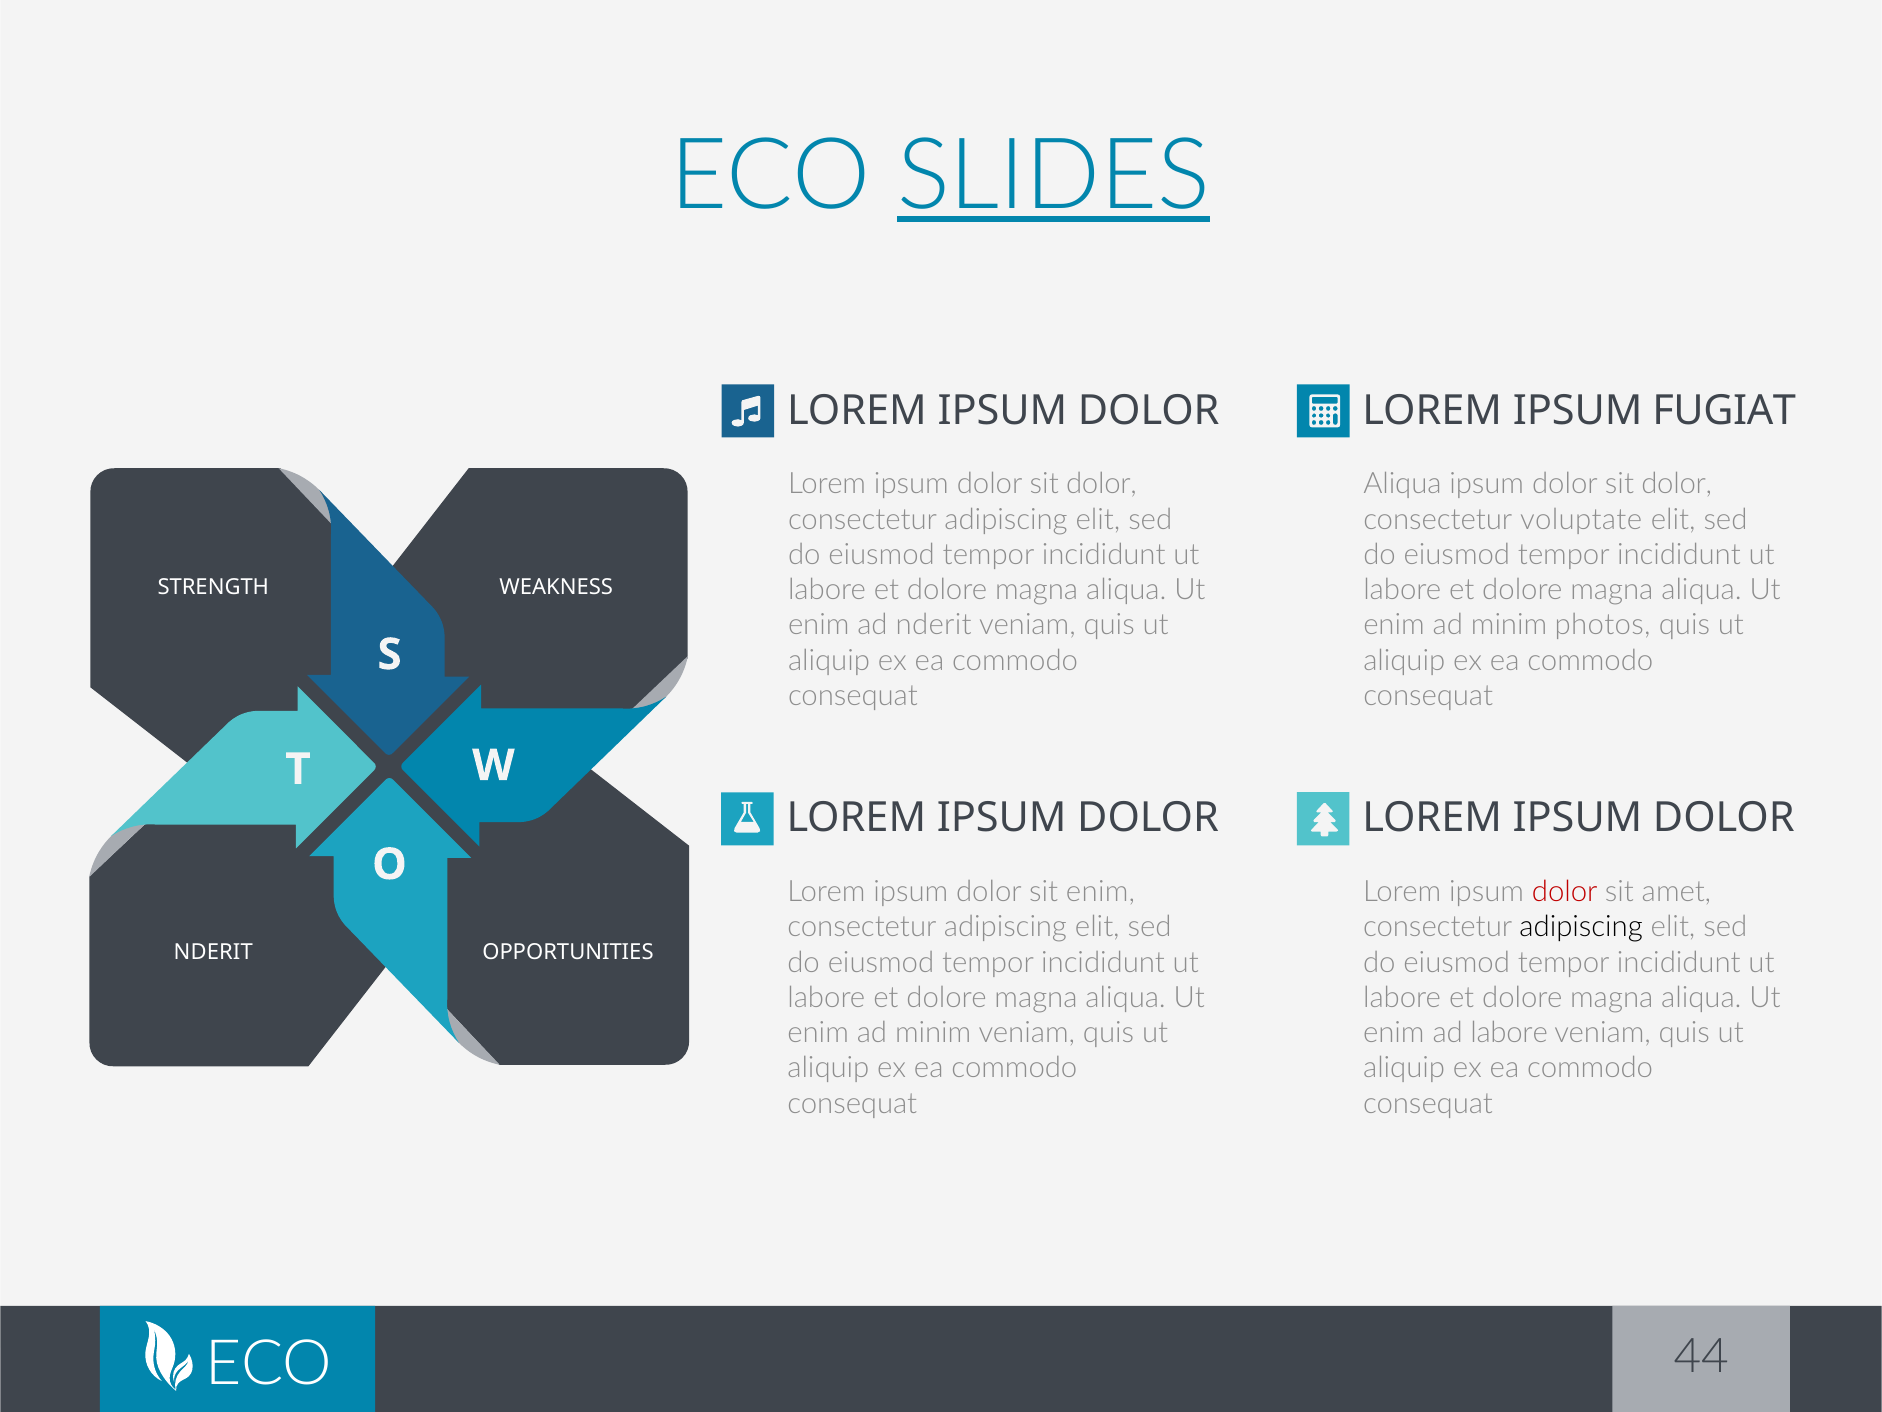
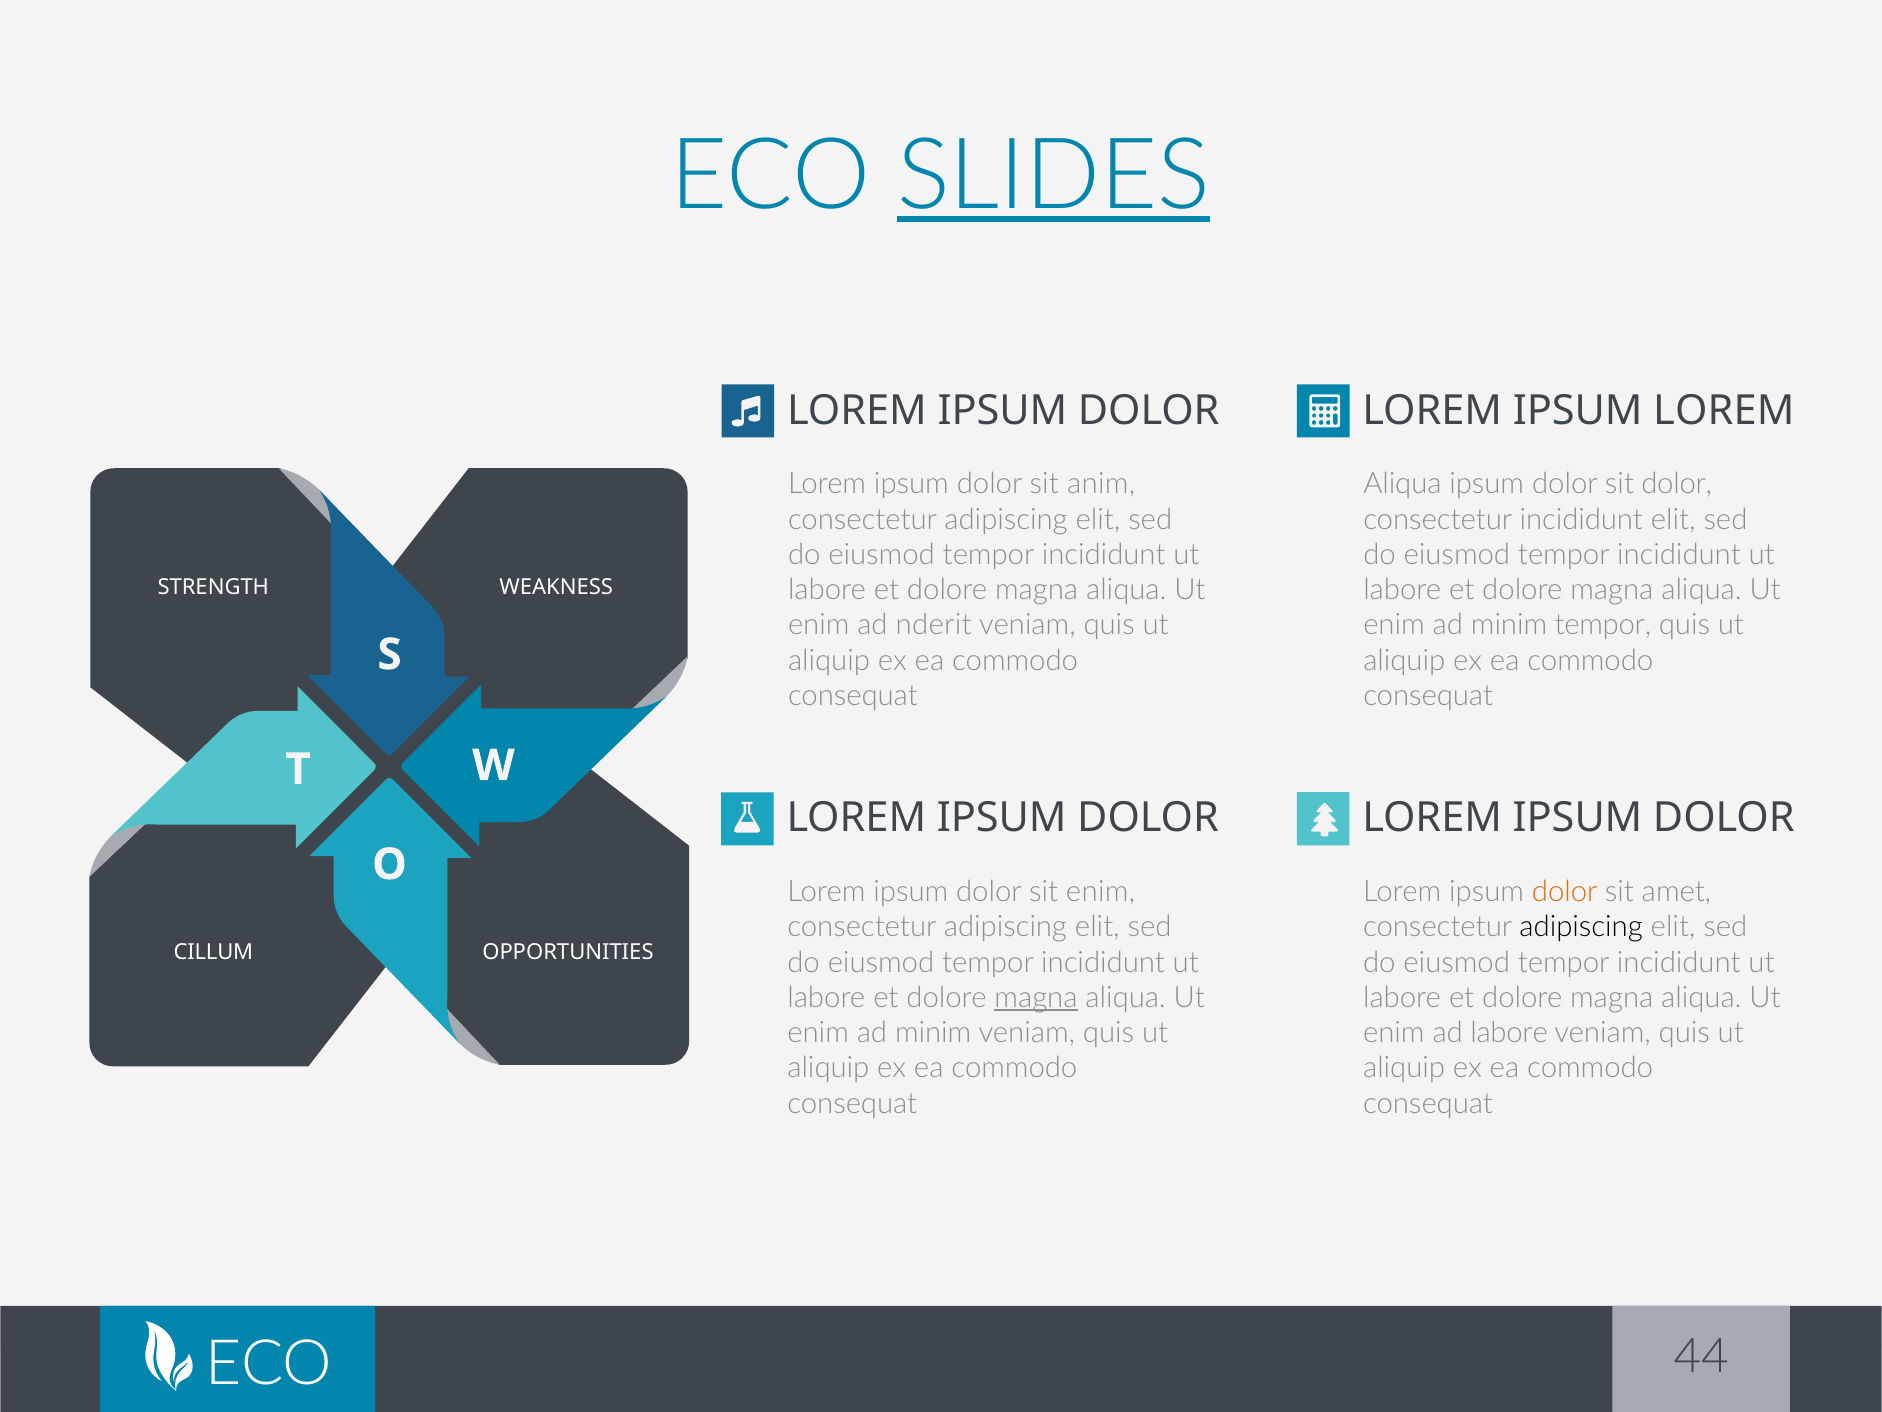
IPSUM FUGIAT: FUGIAT -> LOREM (1724, 410)
dolor: dolor -> anim (1101, 484)
consectetur voluptate: voluptate -> incididunt (1581, 519)
minim photos: photos -> tempor (1603, 625)
dolor colour: red -> orange (1565, 892)
NDERIT: NDERIT -> CILLUM (213, 952)
magna underline: none -> present (1036, 997)
